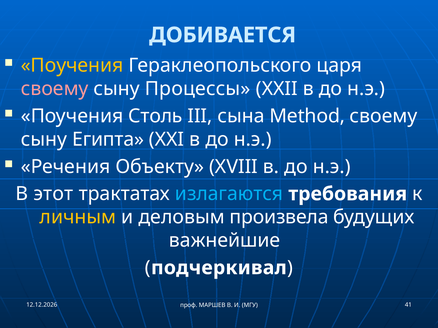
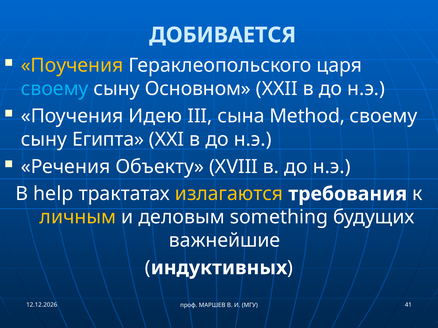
своему colour: pink -> light blue (55, 89)
Процессы: Процессы -> Основном (198, 89)
Столь: Столь -> Идею (155, 116)
этот: этот -> help (53, 194)
излагаются colour: light blue -> yellow (229, 194)
произвела: произвела -> something (279, 218)
подчеркивал: подчеркивал -> индуктивных (219, 268)
